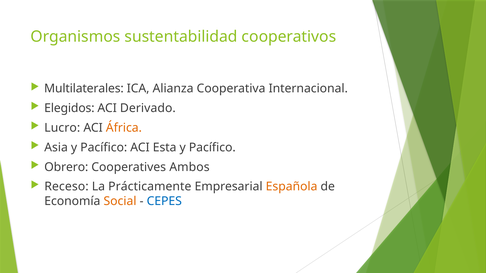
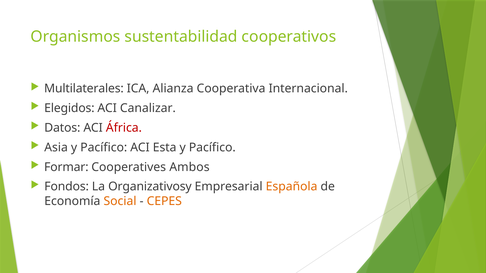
Derivado: Derivado -> Canalizar (148, 108)
Lucro: Lucro -> Datos (62, 128)
África colour: orange -> red (124, 128)
Obrero: Obrero -> Formar (66, 167)
Receso: Receso -> Fondos (67, 187)
Prácticamente: Prácticamente -> Organizativosy (150, 187)
CEPES colour: blue -> orange (164, 201)
